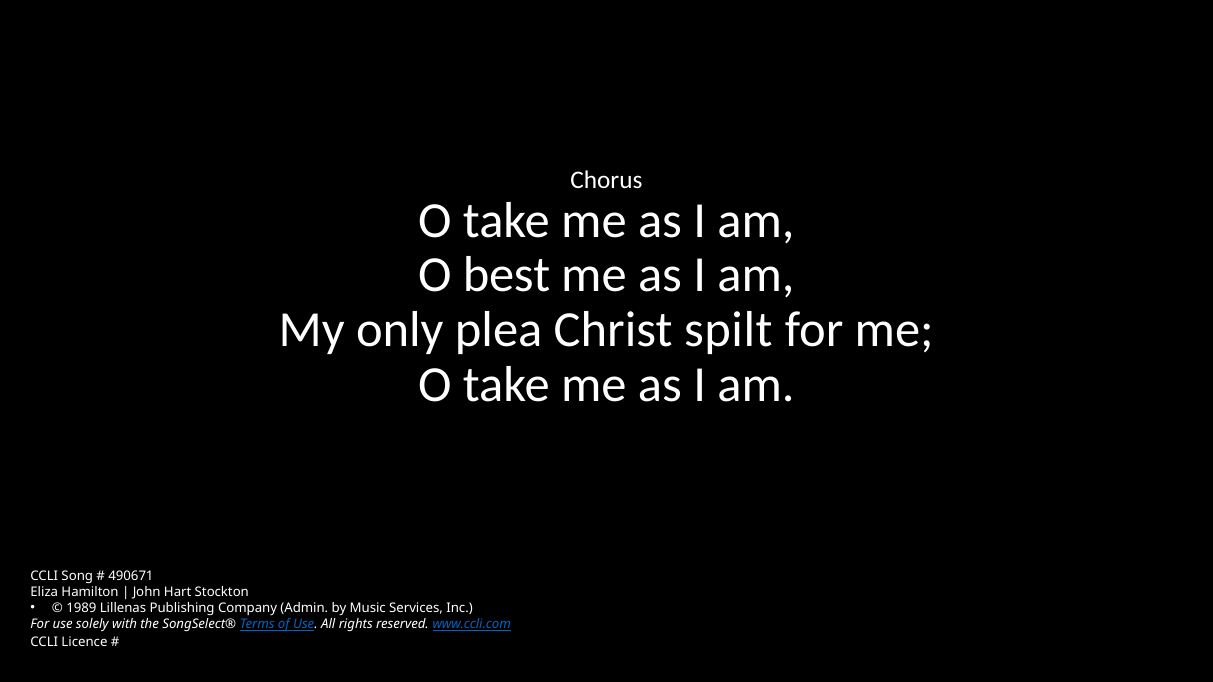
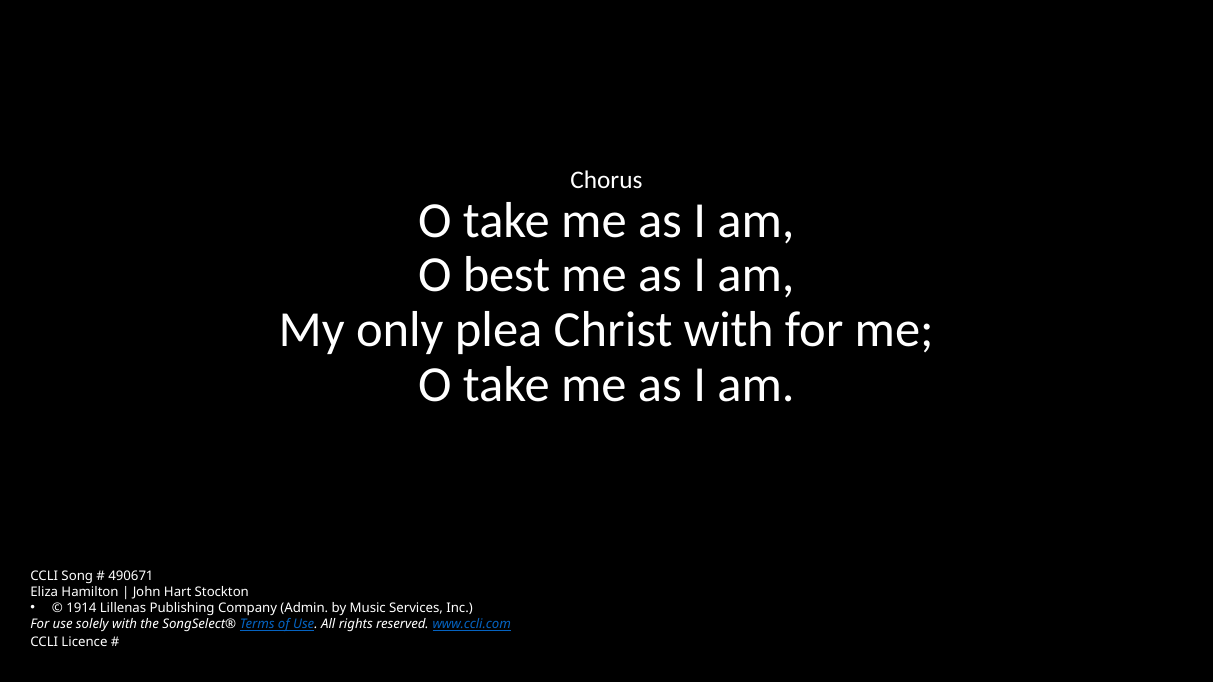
Christ spilt: spilt -> with (729, 330)
1989: 1989 -> 1914 (81, 608)
